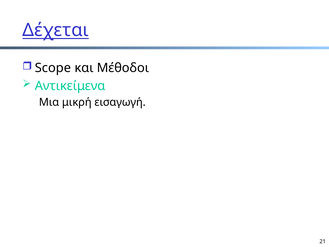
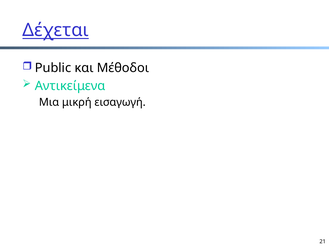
Scope: Scope -> Public (53, 68)
